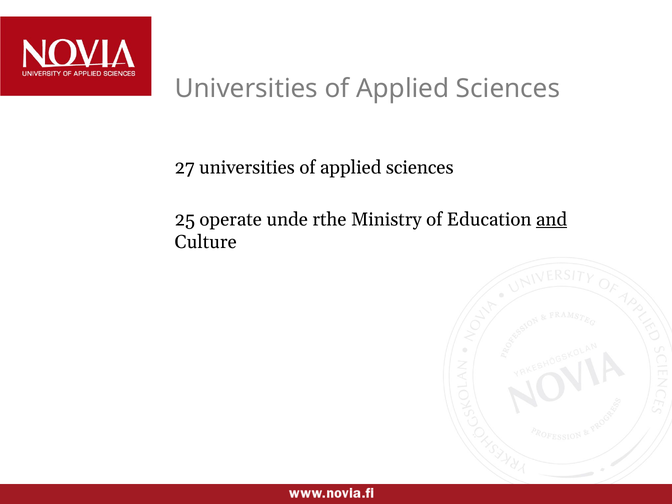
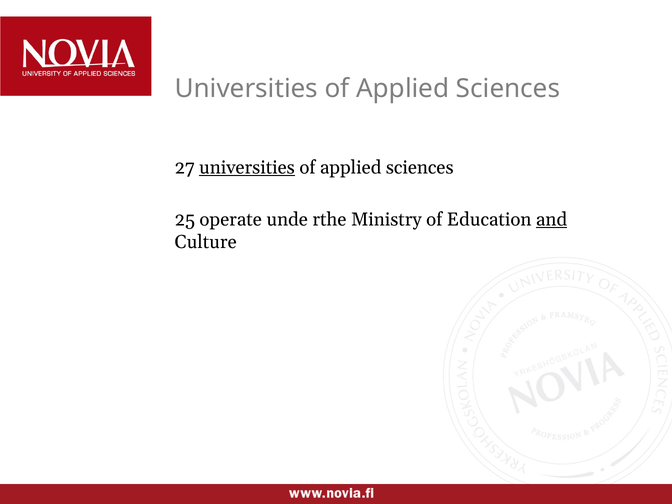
universities underline: none -> present (247, 167)
